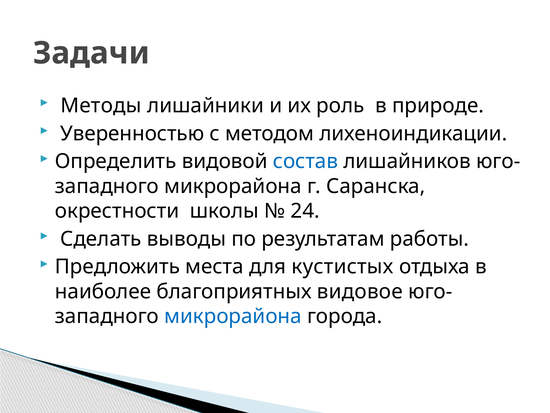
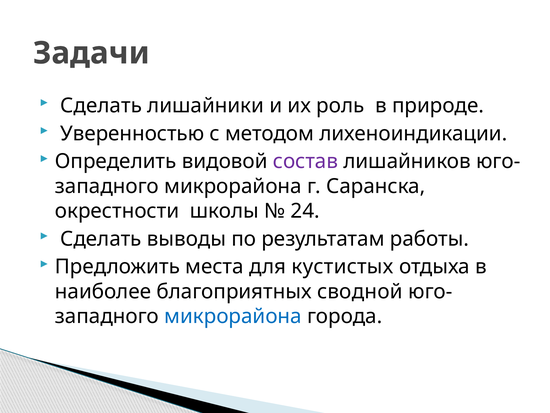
Методы: Методы -> Сделать (101, 106)
состав colour: blue -> purple (305, 161)
видовое: видовое -> сводной (360, 291)
